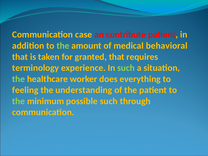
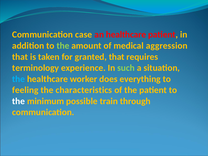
an contribute: contribute -> healthcare (126, 35)
behavioral: behavioral -> aggression (167, 46)
the colour: light green -> light blue (19, 79)
understanding: understanding -> characteristics (84, 90)
the colour: light green -> white (19, 101)
possible such: such -> train (109, 101)
